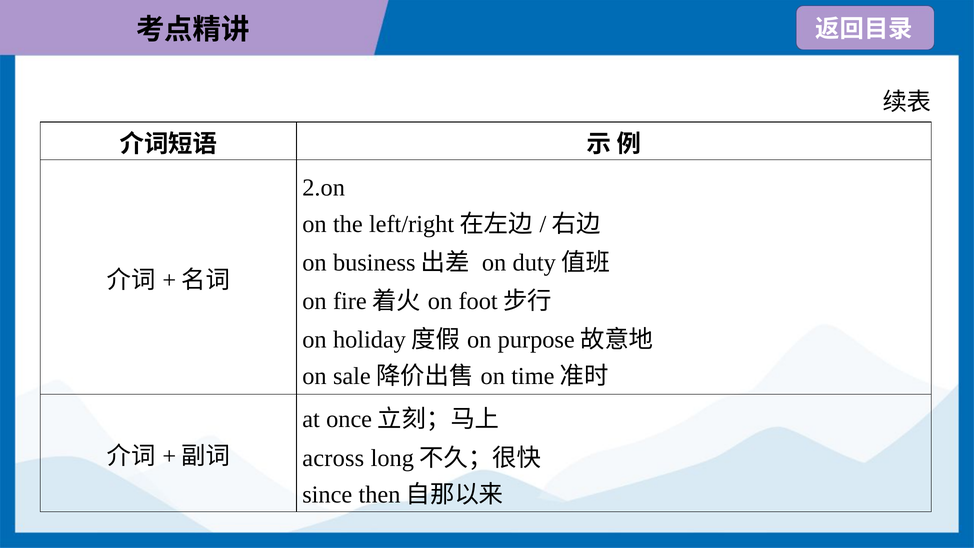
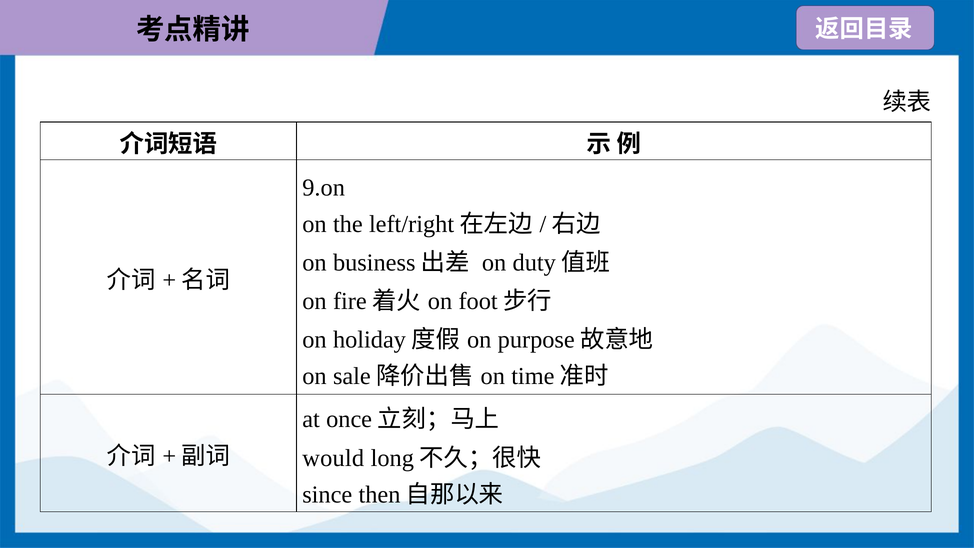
2.on: 2.on -> 9.on (324, 187)
across: across -> would (333, 458)
